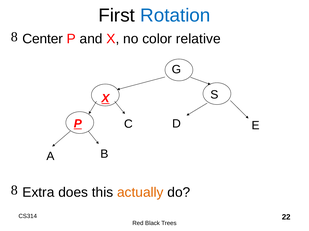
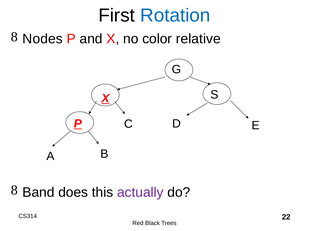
Center: Center -> Nodes (43, 39)
Extra: Extra -> Band (38, 193)
actually colour: orange -> purple (140, 193)
